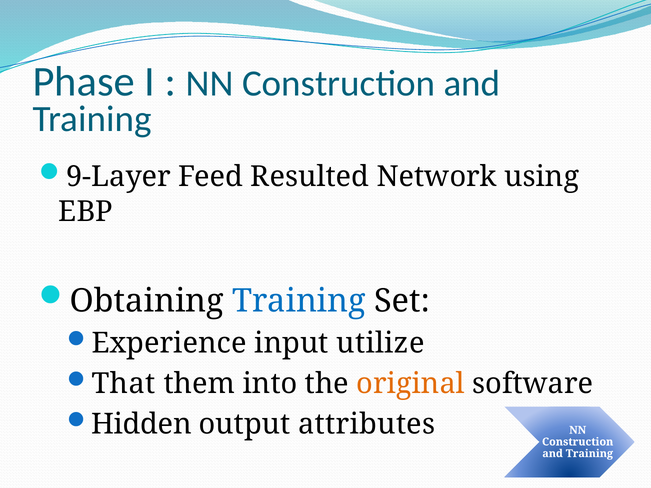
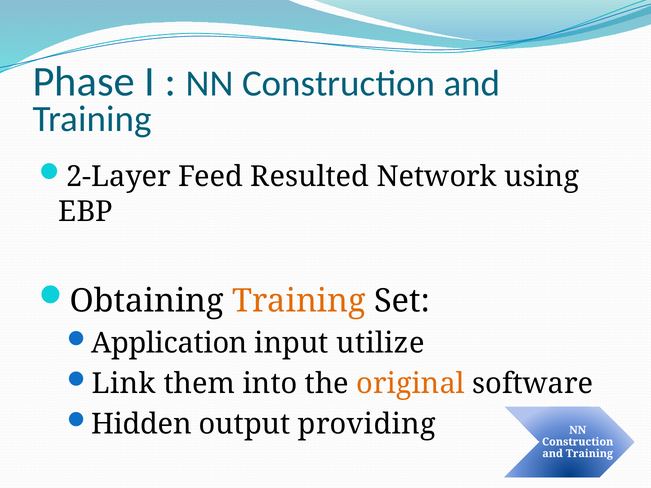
9-Layer: 9-Layer -> 2-Layer (119, 177)
Training colour: blue -> orange (299, 301)
Experience: Experience -> Application (169, 343)
That: That -> Link (124, 384)
attributes: attributes -> providing (367, 425)
